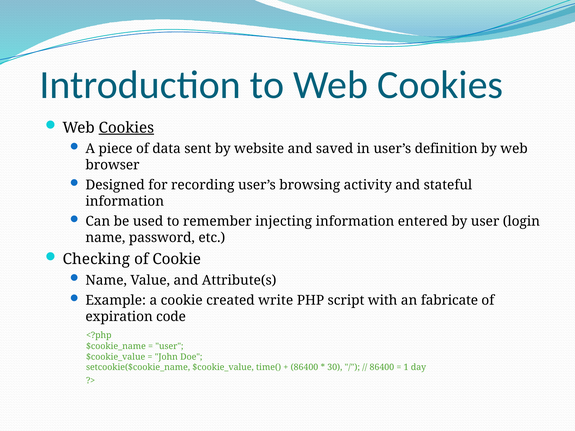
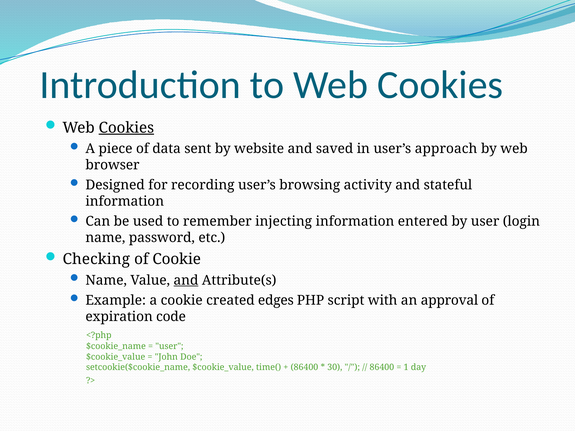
definition: definition -> approach (446, 149)
and underline: none -> present (186, 280)
write: write -> edges (276, 300)
fabricate: fabricate -> approval (449, 300)
